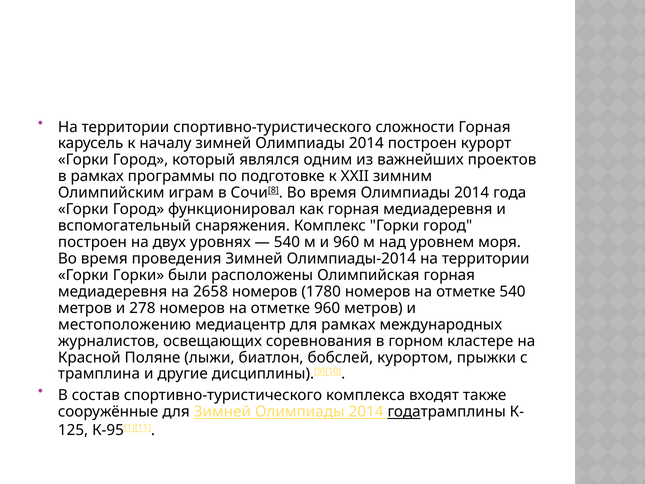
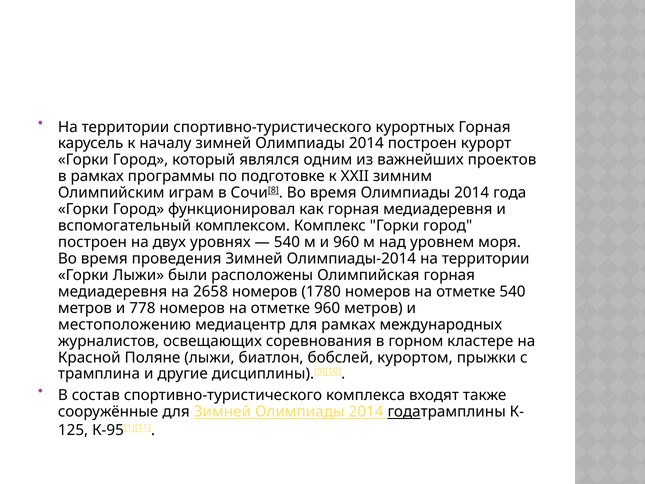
сложности: сложности -> курортных (415, 127)
снаряжения: снаряжения -> комплексом (243, 226)
Горки Горки: Горки -> Лыжи (138, 275)
278: 278 -> 778 (142, 308)
